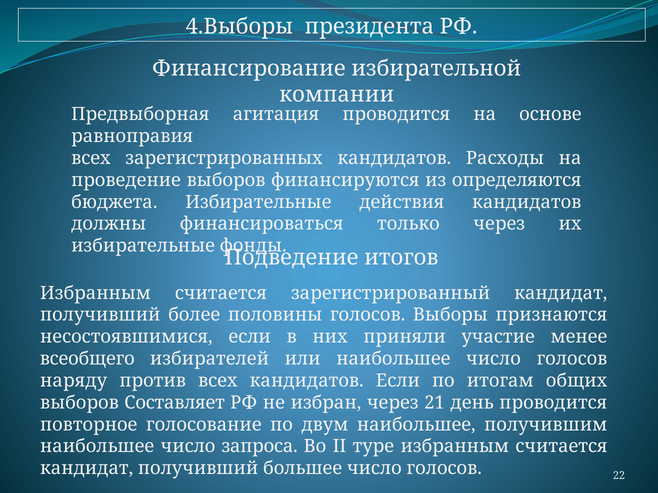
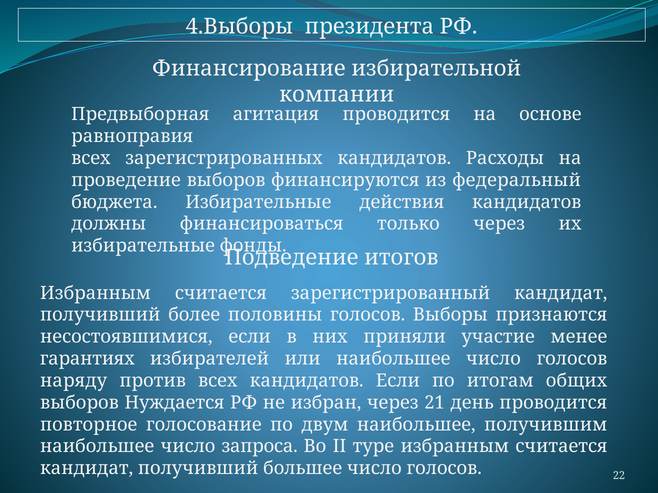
определяются: определяются -> федеральный (517, 180)
всеобщего: всеобщего -> гарантиях (87, 359)
Составляет: Составляет -> Нуждается (175, 403)
